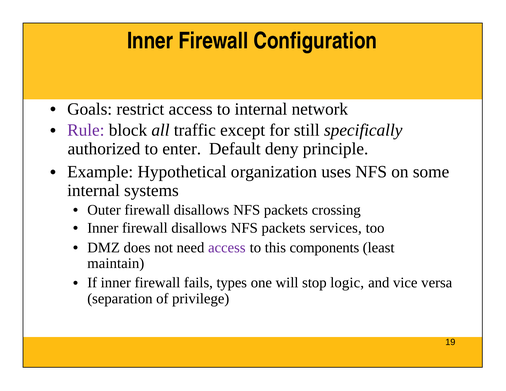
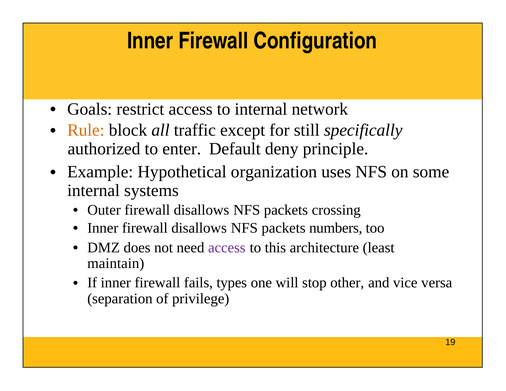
Rule colour: purple -> orange (86, 130)
services: services -> numbers (336, 228)
components: components -> architecture (324, 248)
logic: logic -> other (347, 283)
